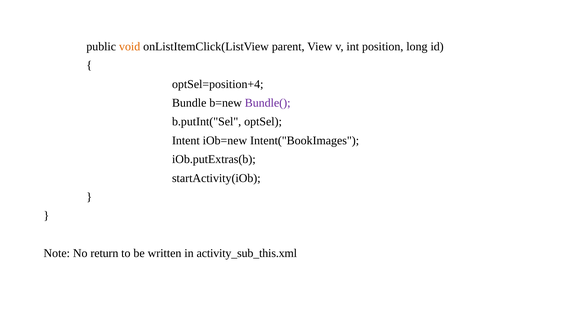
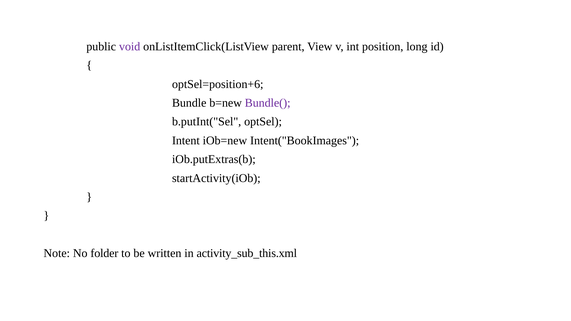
void colour: orange -> purple (130, 47)
optSel=position+4: optSel=position+4 -> optSel=position+6 (218, 84)
return: return -> folder (104, 253)
